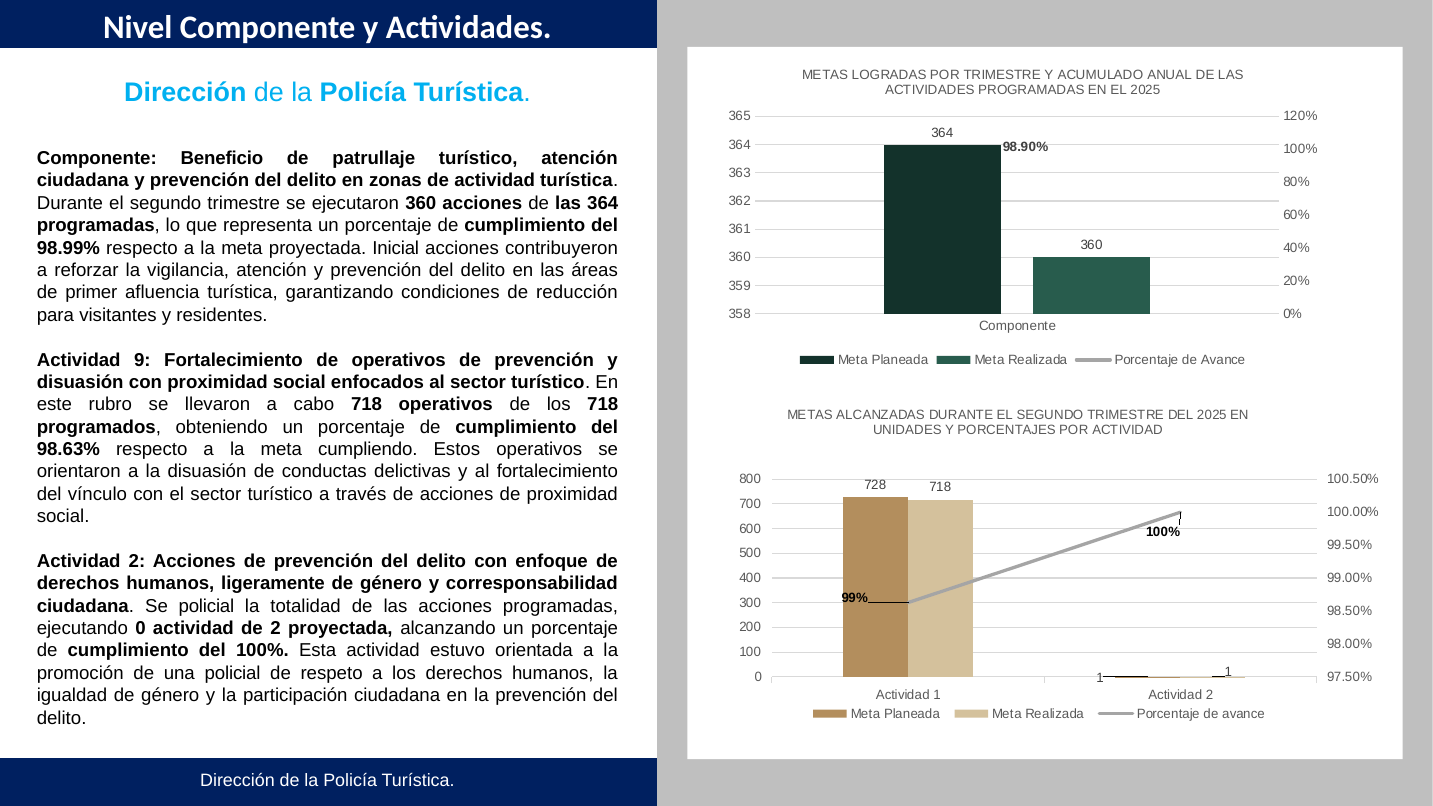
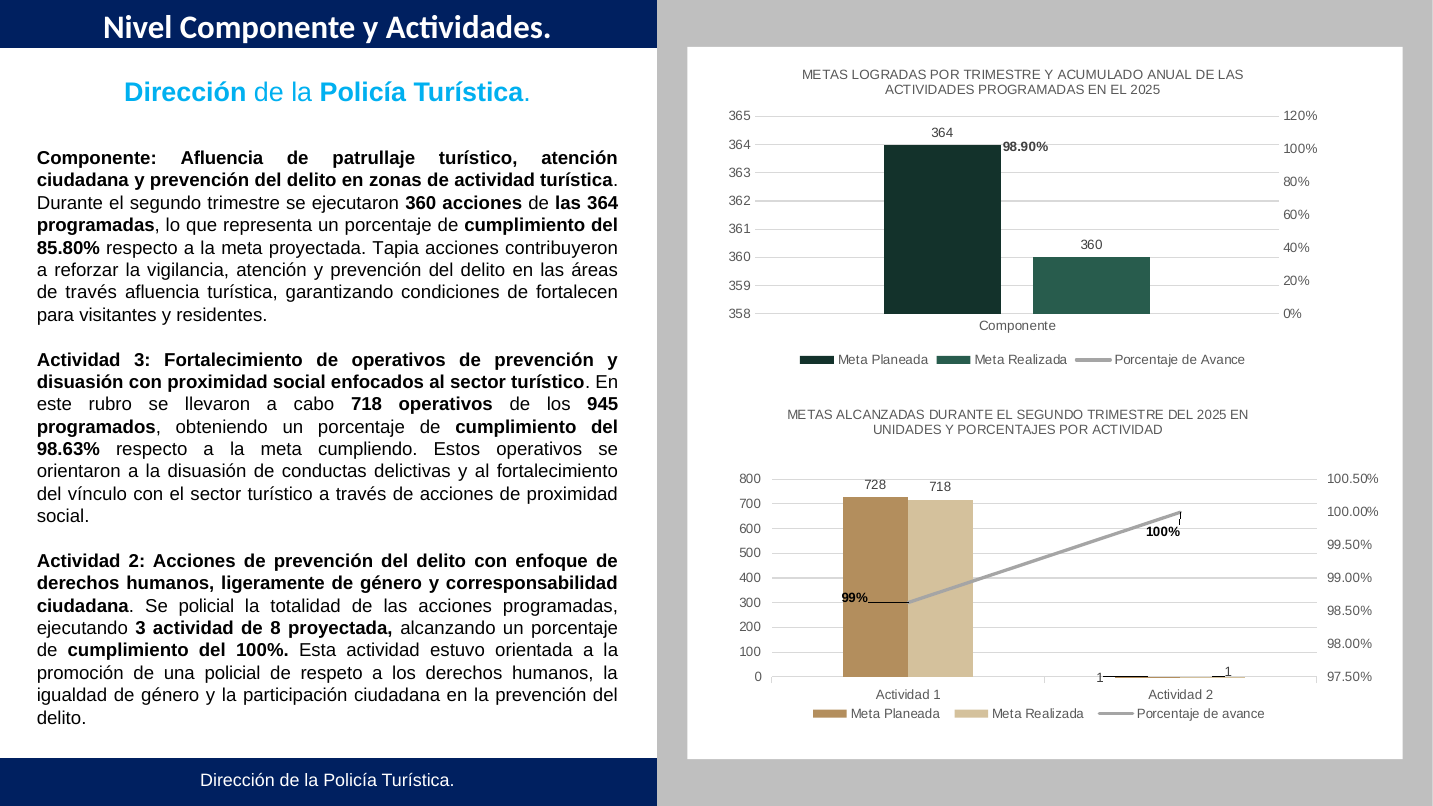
Componente Beneficio: Beneficio -> Afluencia (222, 158)
98.99%: 98.99% -> 85.80% (68, 248)
Inicial: Inicial -> Tapia (396, 248)
de primer: primer -> través (91, 293)
reducción: reducción -> fortalecen (577, 293)
Actividad 9: 9 -> 3 (142, 360)
los 718: 718 -> 945 (603, 405)
ejecutando 0: 0 -> 3 (141, 628)
de 2: 2 -> 8 (275, 628)
